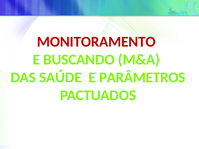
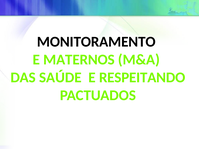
MONITORAMENTO colour: red -> black (96, 42)
BUSCANDO: BUSCANDO -> MATERNOS (79, 60)
PARÂMETROS: PARÂMETROS -> RESPEITANDO (142, 78)
